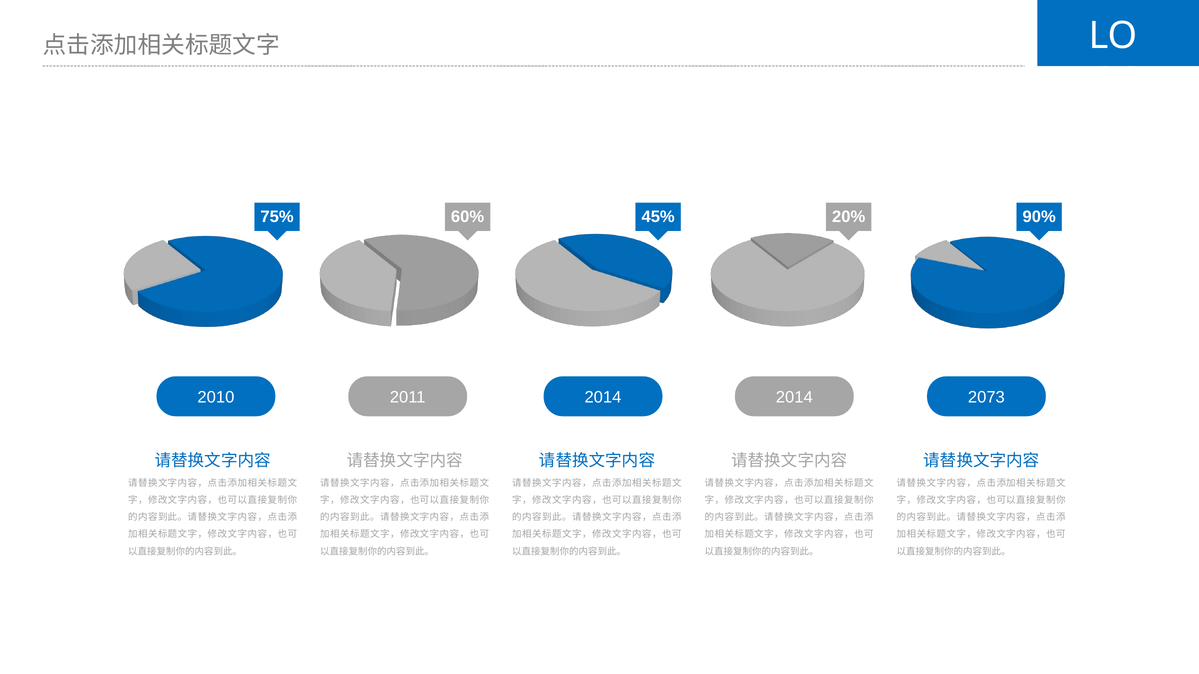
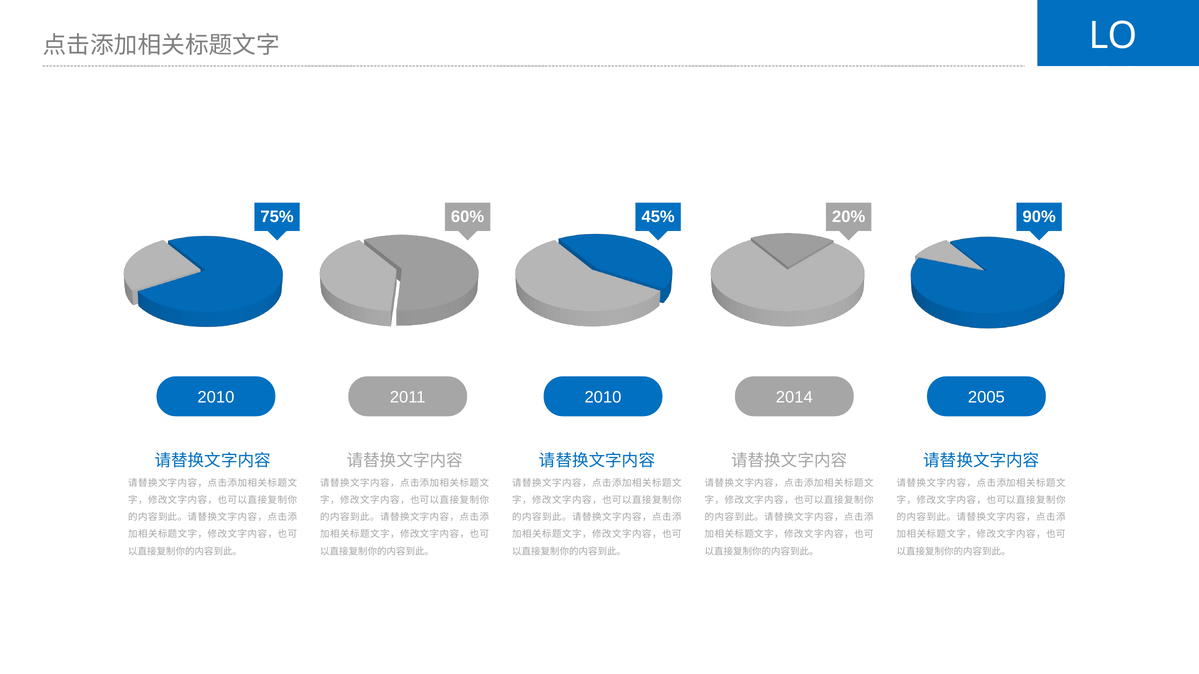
2011 2014: 2014 -> 2010 (603, 398)
2073: 2073 -> 2005 (986, 398)
